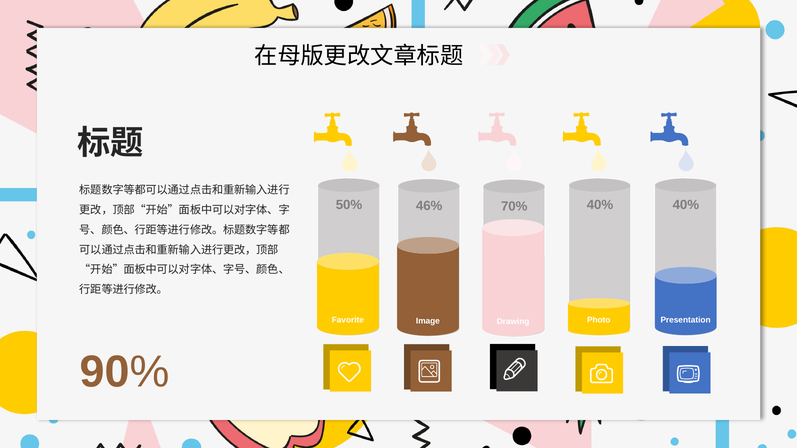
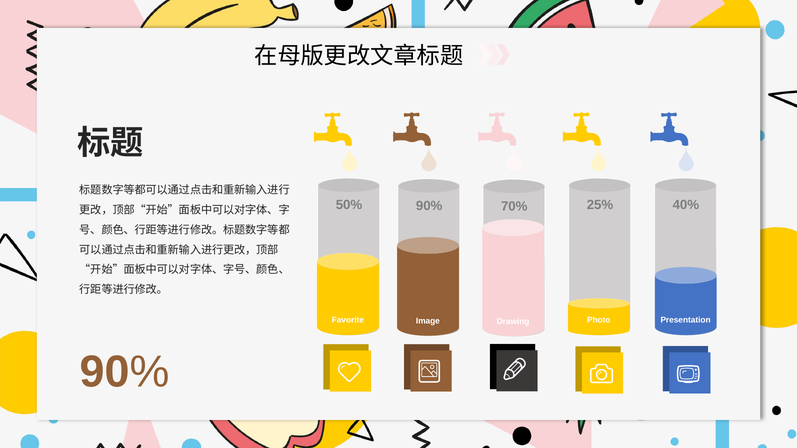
50% 46%: 46% -> 90% (429, 206)
70% 40%: 40% -> 25% (600, 205)
